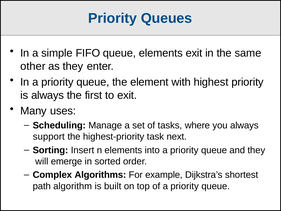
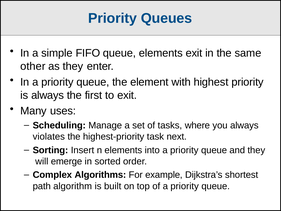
support: support -> violates (49, 136)
